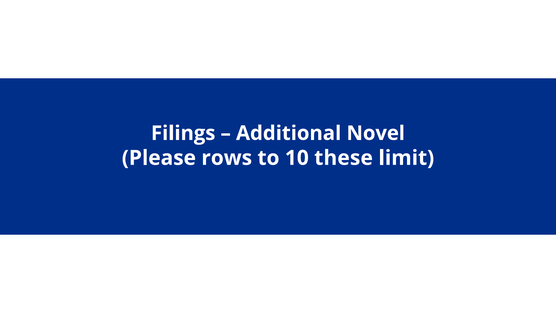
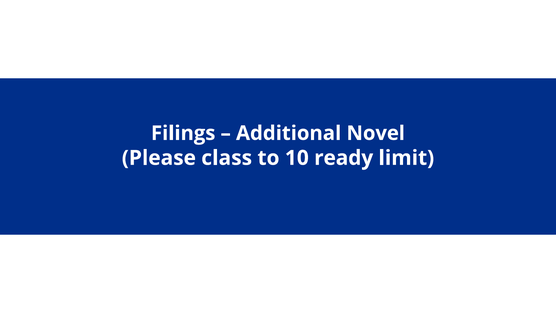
rows: rows -> class (227, 158)
these: these -> ready (344, 158)
